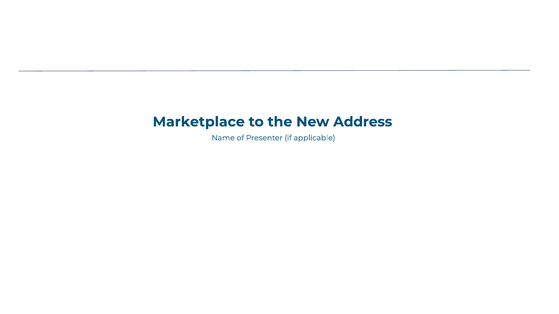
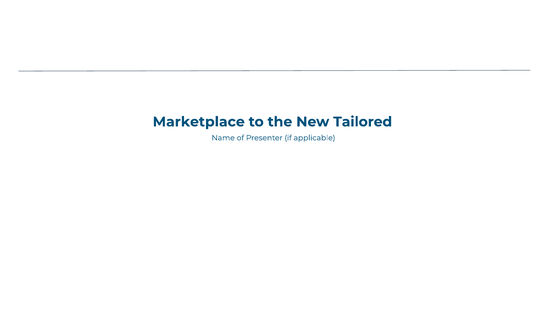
Address: Address -> Tailored (363, 122)
